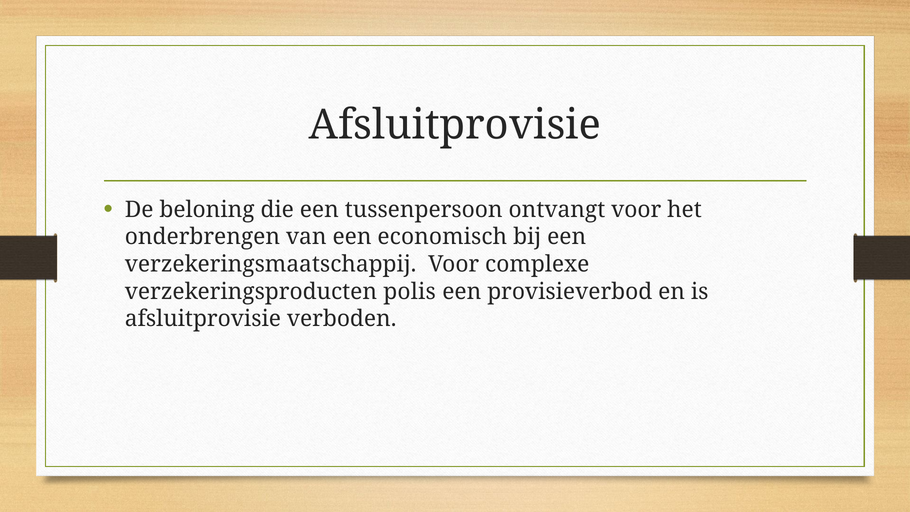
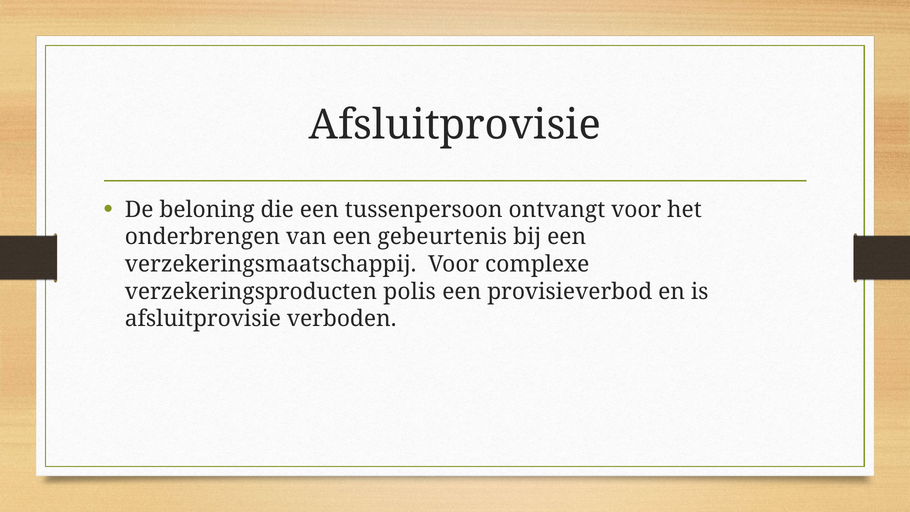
economisch: economisch -> gebeurtenis (442, 237)
